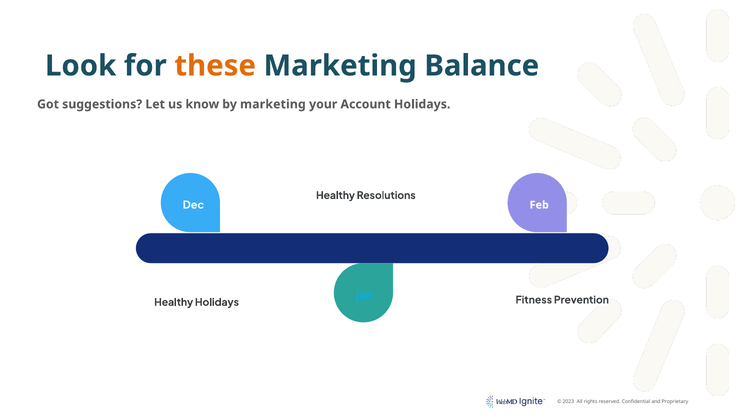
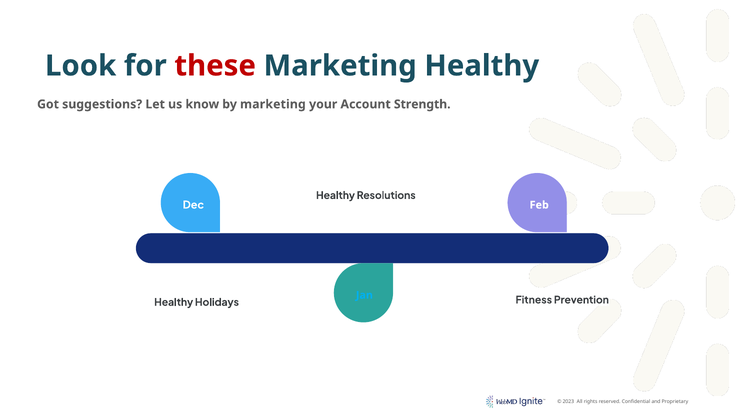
these colour: orange -> red (215, 66)
Marketing Balance: Balance -> Healthy (482, 66)
Account Holidays: Holidays -> Strength (422, 104)
